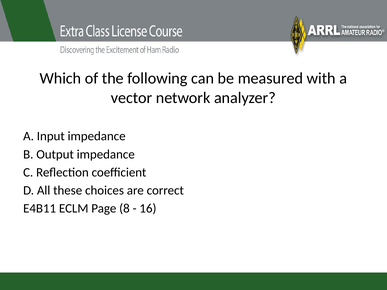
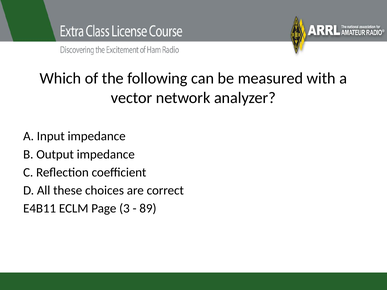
8: 8 -> 3 (124, 209)
16: 16 -> 89 (148, 209)
